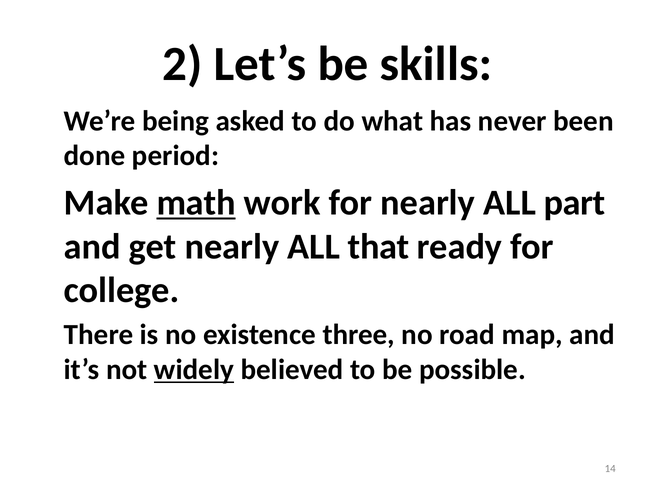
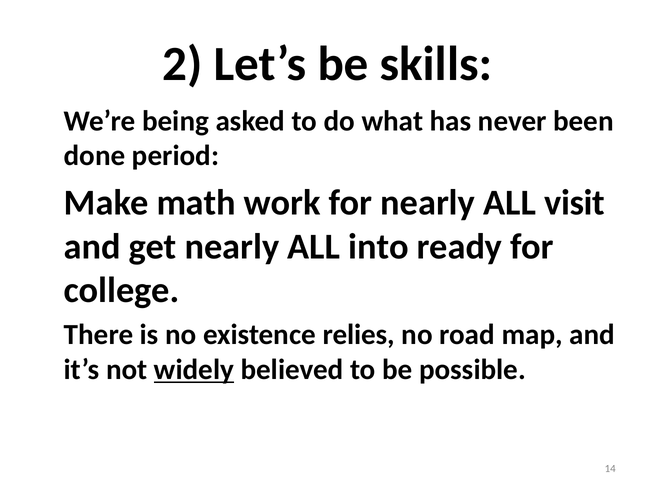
math underline: present -> none (196, 203)
part: part -> visit (574, 203)
that: that -> into (379, 247)
three: three -> relies (359, 335)
